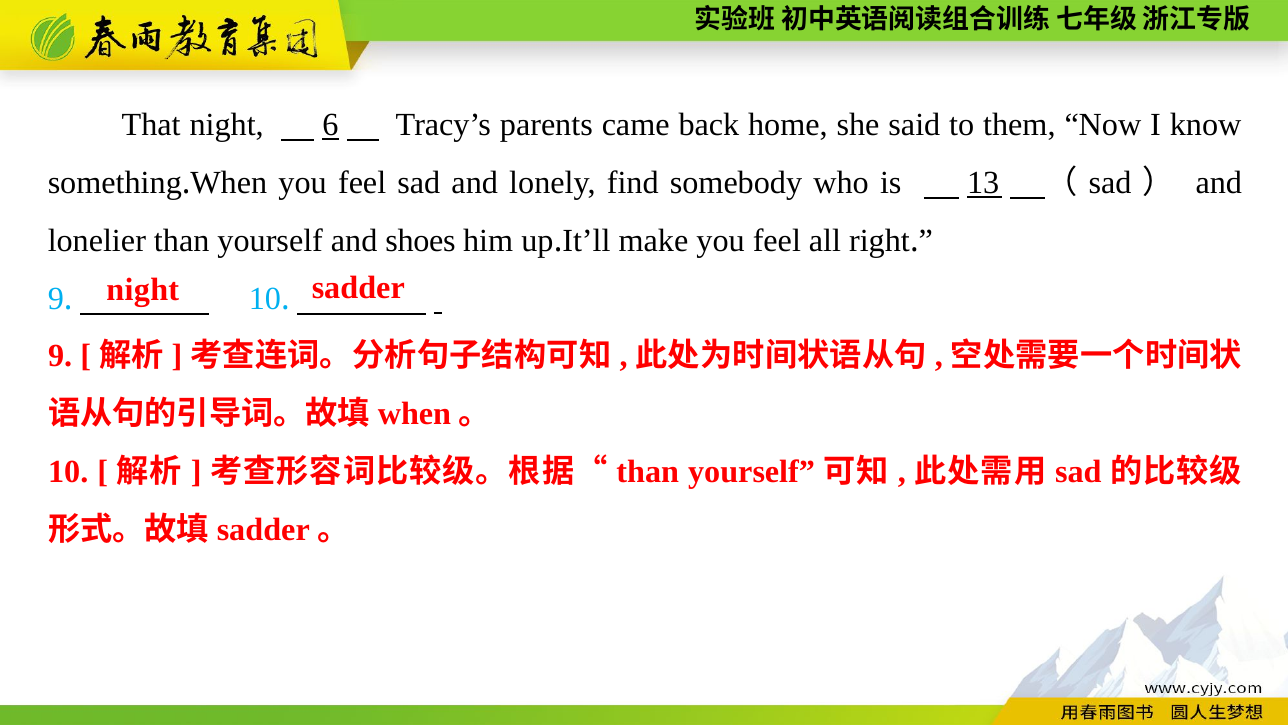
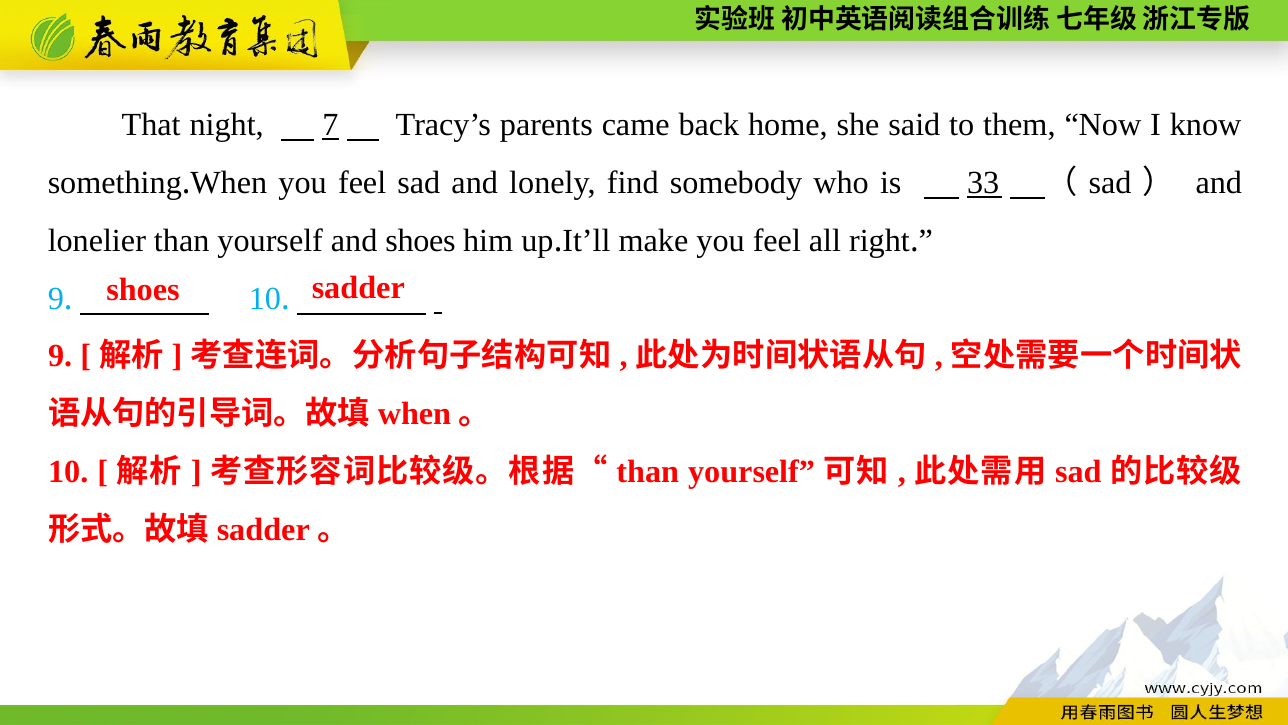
6: 6 -> 7 (330, 125)
13: 13 -> 33 (983, 183)
night: night -> shoes (143, 290)
